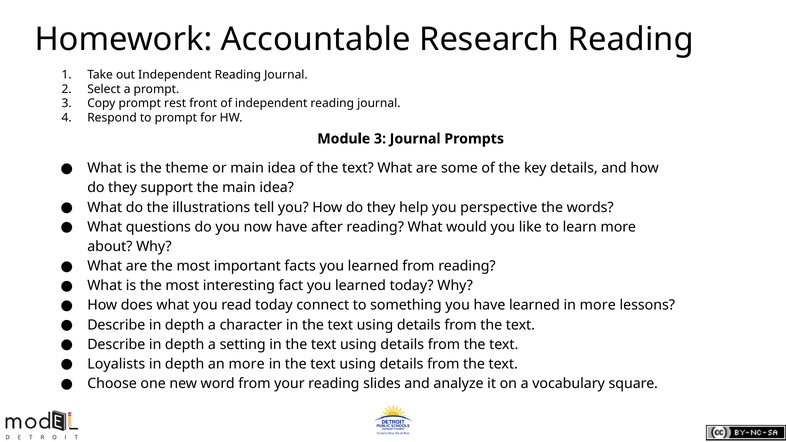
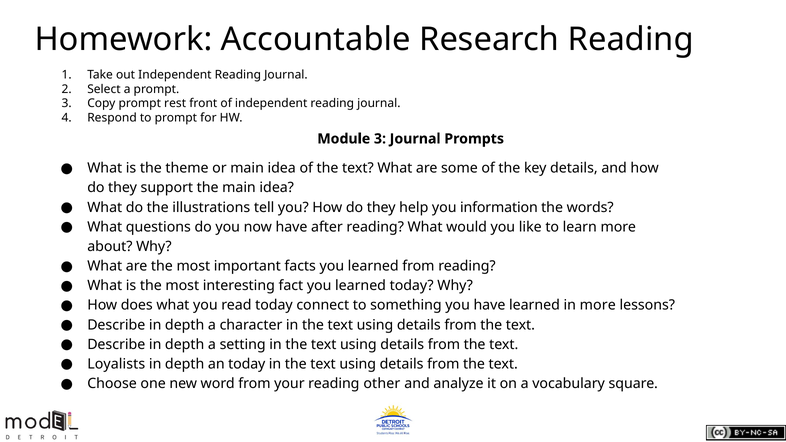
perspective: perspective -> information (499, 207)
an more: more -> today (247, 364)
slides: slides -> other (382, 384)
